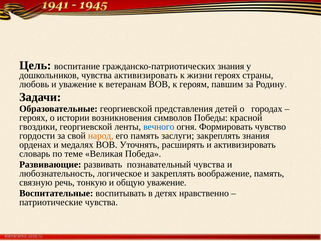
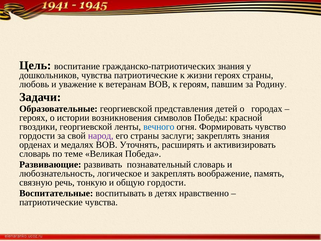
чувства активизировать: активизировать -> патриотические (146, 75)
народ colour: orange -> purple (101, 136)
его память: память -> страны (145, 136)
познавательный чувства: чувства -> словарь (209, 164)
общую уважение: уважение -> гордости (167, 182)
